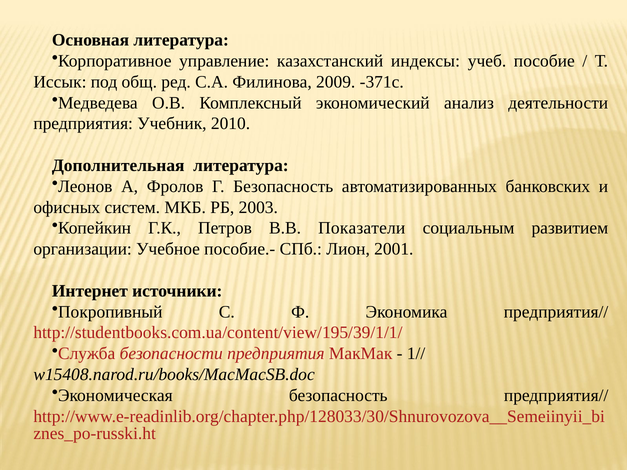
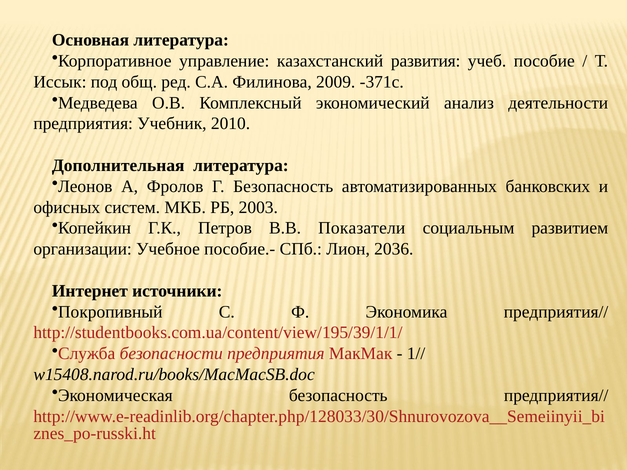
индексы: индексы -> развития (426, 61)
2001: 2001 -> 2036 (394, 249)
